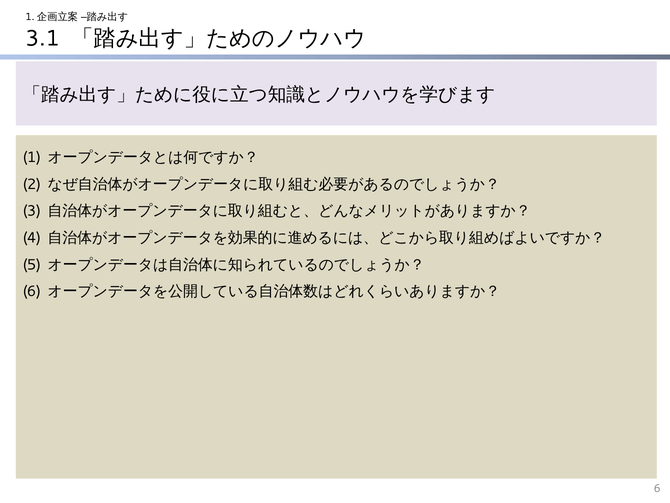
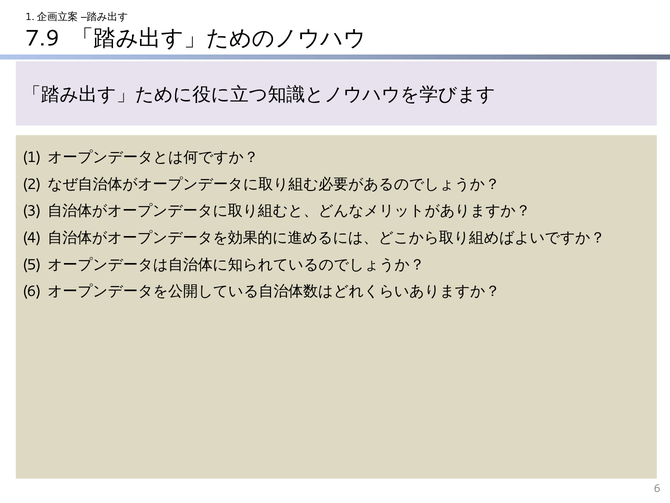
3.1: 3.1 -> 7.9 (42, 38)
